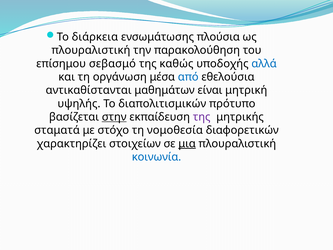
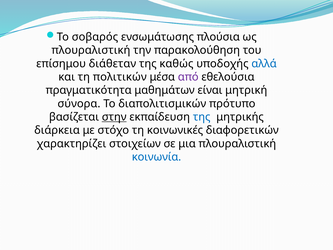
διάρκεια: διάρκεια -> σοβαρός (95, 37)
σεβασμό: σεβασμό -> διάθεταν (112, 64)
οργάνωση: οργάνωση -> πολιτικών (120, 77)
από colour: blue -> purple (188, 77)
αντικαθίστανται: αντικαθίστανται -> πραγματικότητα (89, 90)
υψηλής: υψηλής -> σύνορα (79, 104)
της colour: purple -> blue (202, 117)
σταματά: σταματά -> διάρκεια (57, 130)
νομοθεσία: νομοθεσία -> κοινωνικές (175, 130)
μια underline: present -> none (187, 143)
